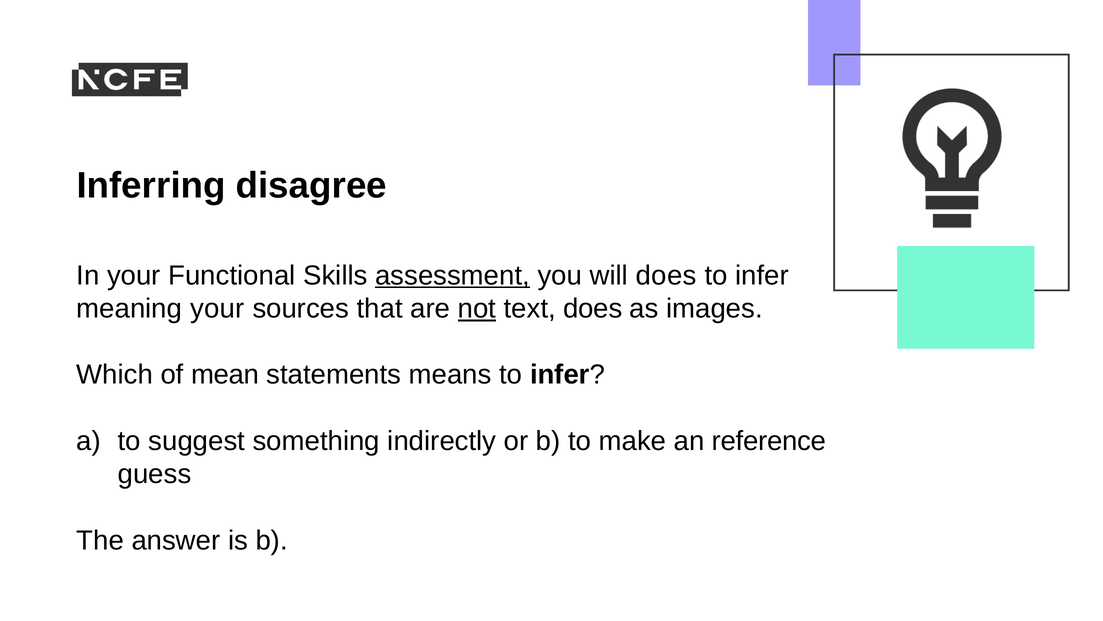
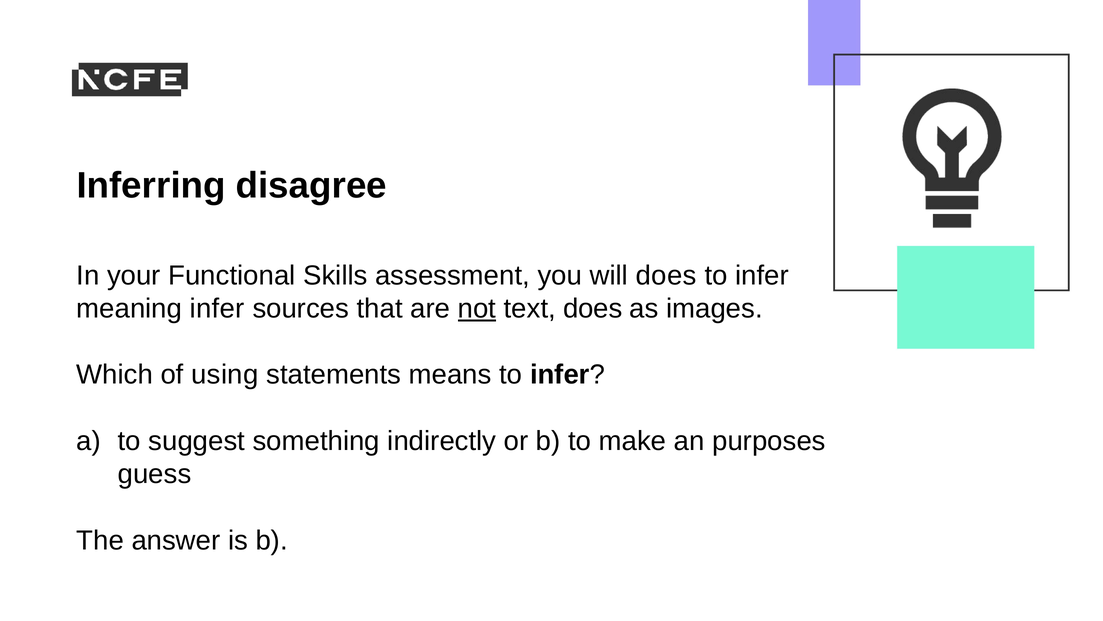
assessment underline: present -> none (453, 275)
meaning your: your -> infer (217, 308)
mean: mean -> using (225, 375)
reference: reference -> purposes (769, 441)
